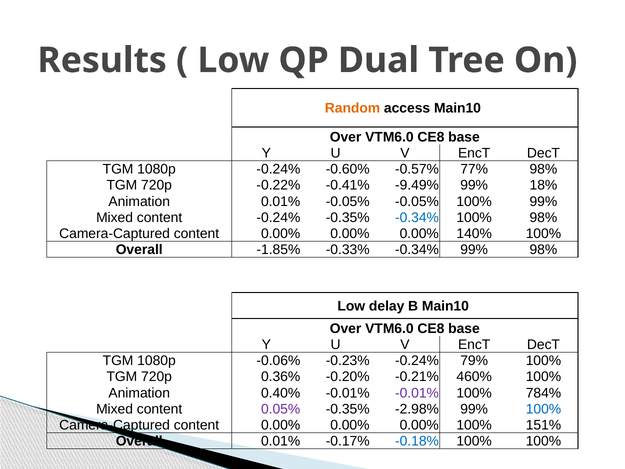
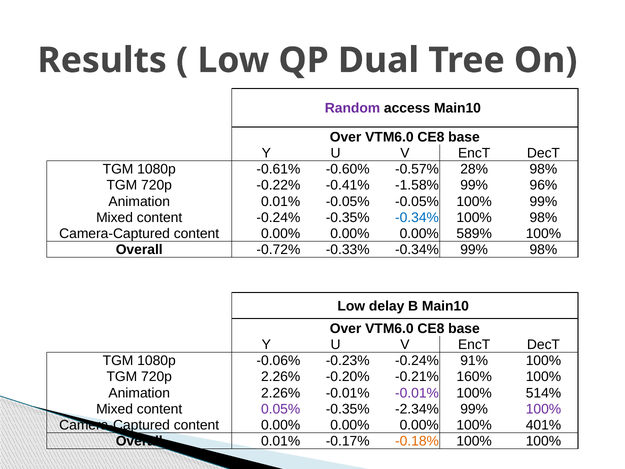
Random colour: orange -> purple (352, 108)
1080p -0.24%: -0.24% -> -0.61% (278, 169)
77%: 77% -> 28% (474, 169)
-9.49%: -9.49% -> -1.58% (417, 185)
18%: 18% -> 96% (543, 185)
140%: 140% -> 589% (474, 234)
-1.85%: -1.85% -> -0.72% (278, 250)
79%: 79% -> 91% (474, 361)
720p 0.36%: 0.36% -> 2.26% (281, 377)
460%: 460% -> 160% (474, 377)
Animation 0.40%: 0.40% -> 2.26% (281, 393)
784%: 784% -> 514% (543, 393)
-2.98%: -2.98% -> -2.34% (417, 409)
100% colour: blue -> purple (543, 409)
151%: 151% -> 401% (543, 425)
-0.18% colour: blue -> orange (417, 441)
